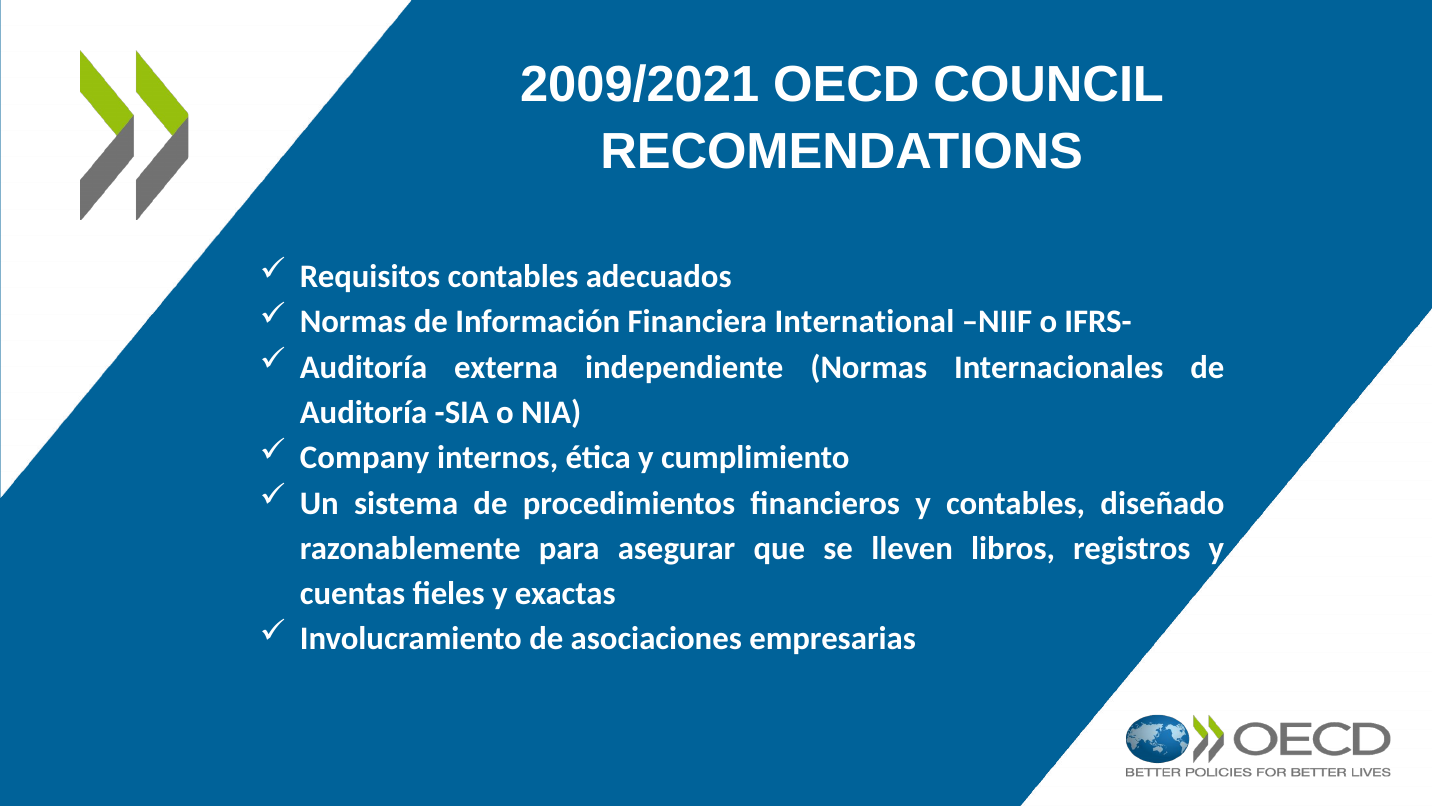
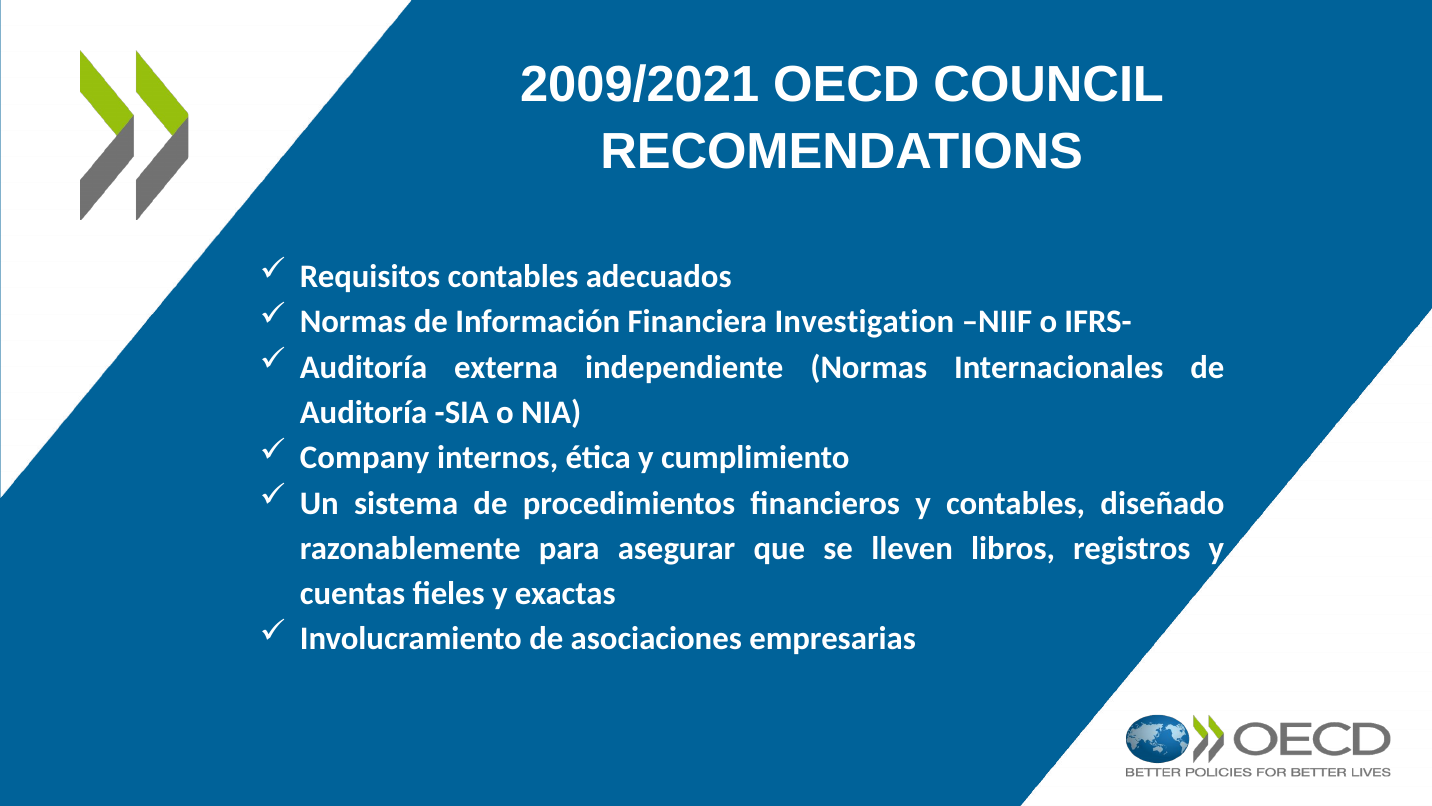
International: International -> Investigation (864, 322)
